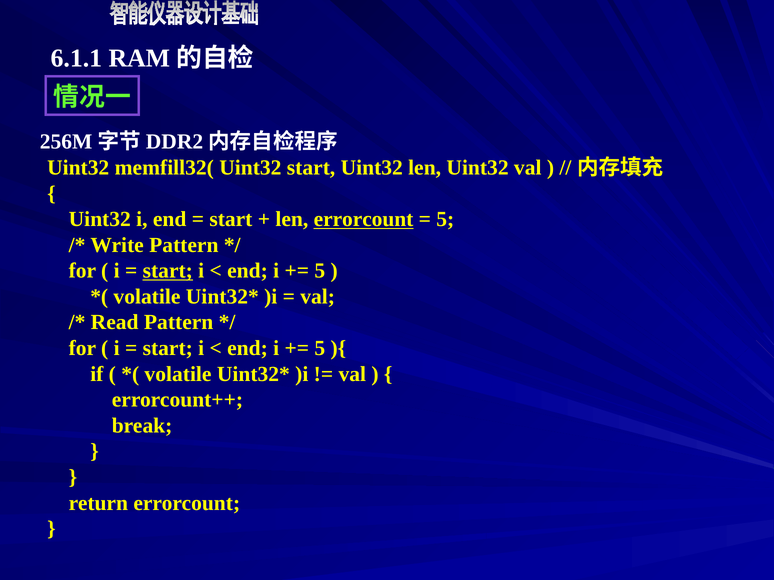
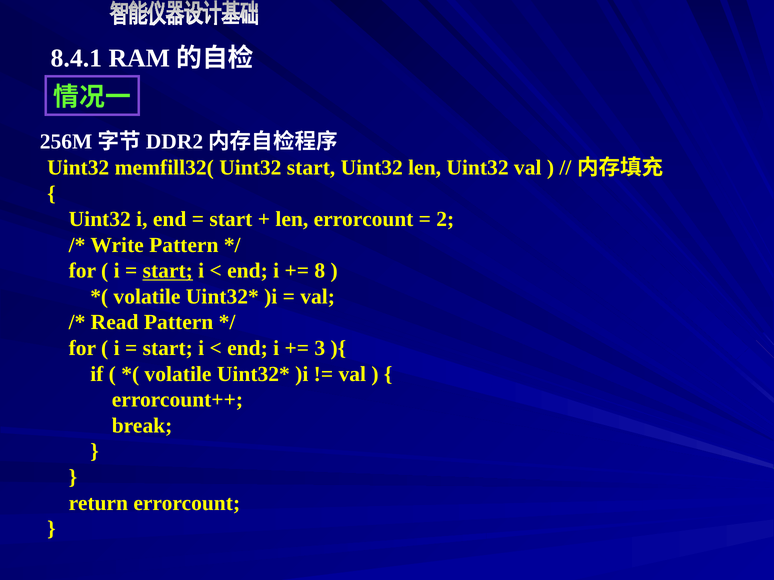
6.1.1: 6.1.1 -> 8.4.1 (76, 58)
errorcount underline: present -> none (364, 219)
5: 5 -> 2 (445, 219)
5: 5 -> 8 (320, 271)
5: 5 -> 3 (320, 348)
